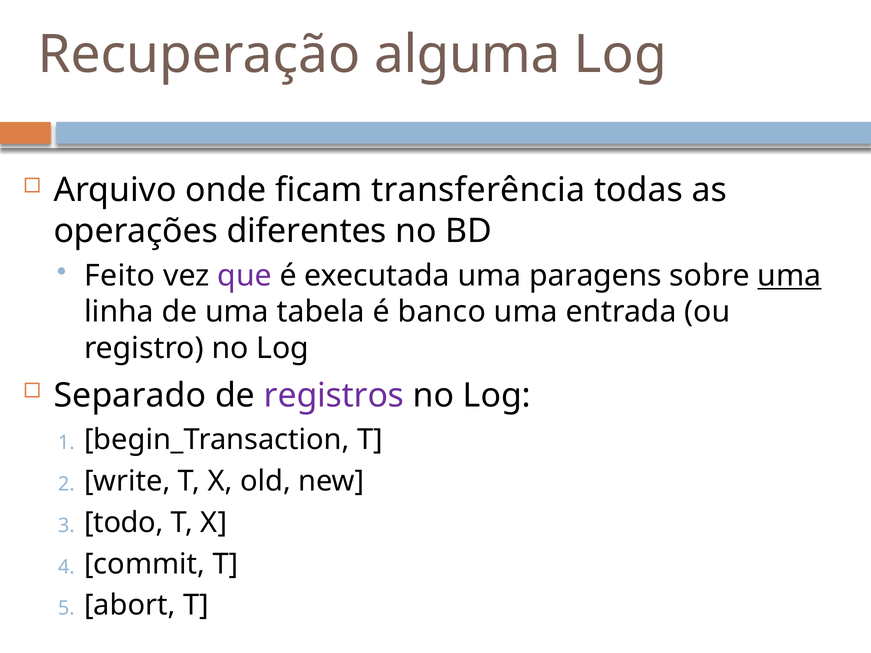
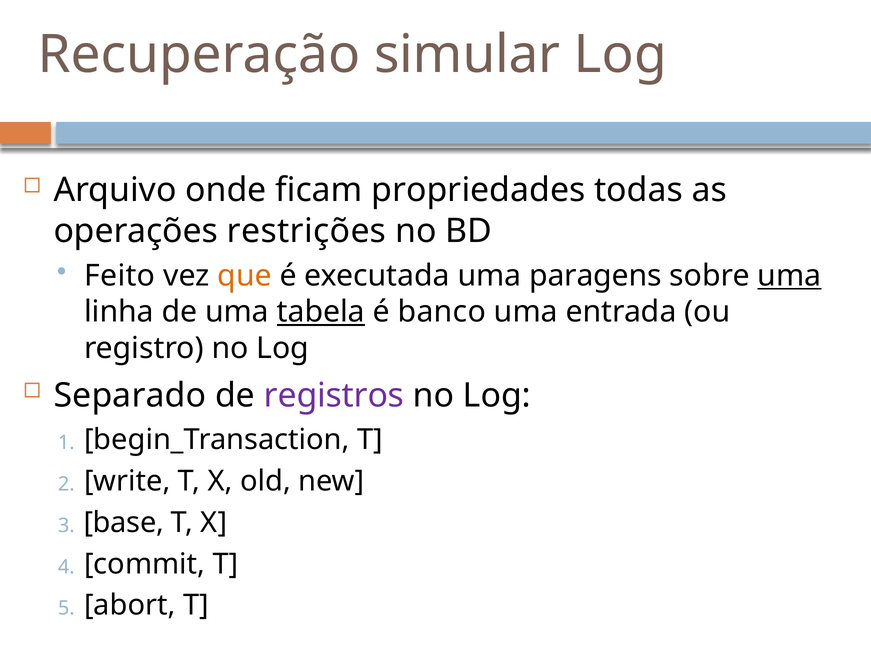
alguma: alguma -> simular (467, 55)
transferência: transferência -> propriedades (478, 190)
diferentes: diferentes -> restrições (307, 231)
que colour: purple -> orange (245, 276)
tabela underline: none -> present (321, 312)
todo: todo -> base (124, 523)
